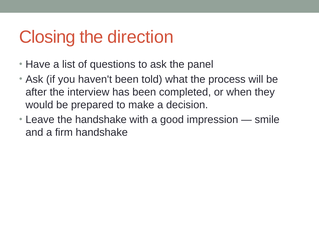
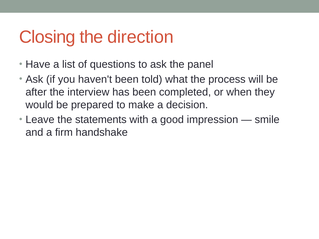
the handshake: handshake -> statements (101, 120)
